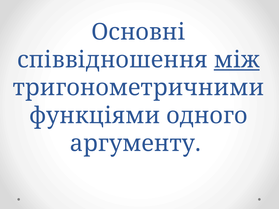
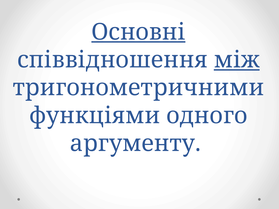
Основні underline: none -> present (138, 32)
